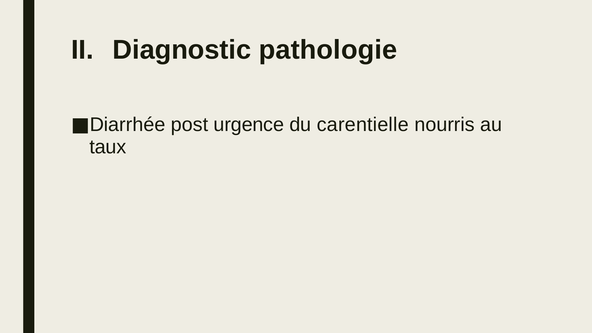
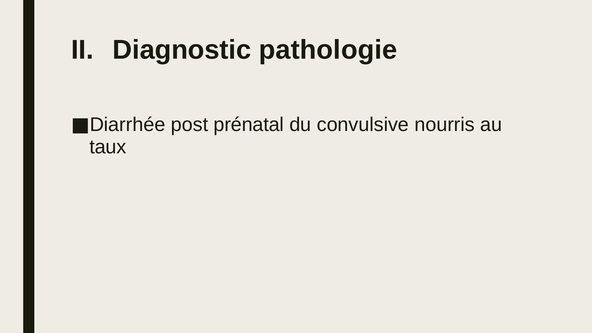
urgence: urgence -> prénatal (249, 125)
carentielle: carentielle -> convulsive (363, 125)
